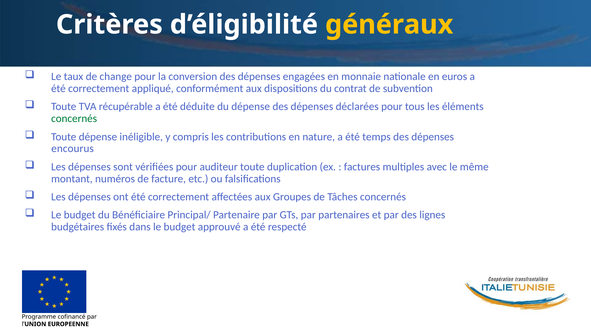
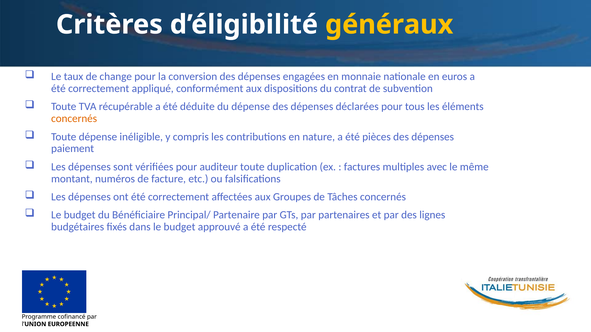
concernés colour: green -> orange (74, 119)
temps: temps -> pièces (377, 137)
encourus: encourus -> paiement (73, 149)
